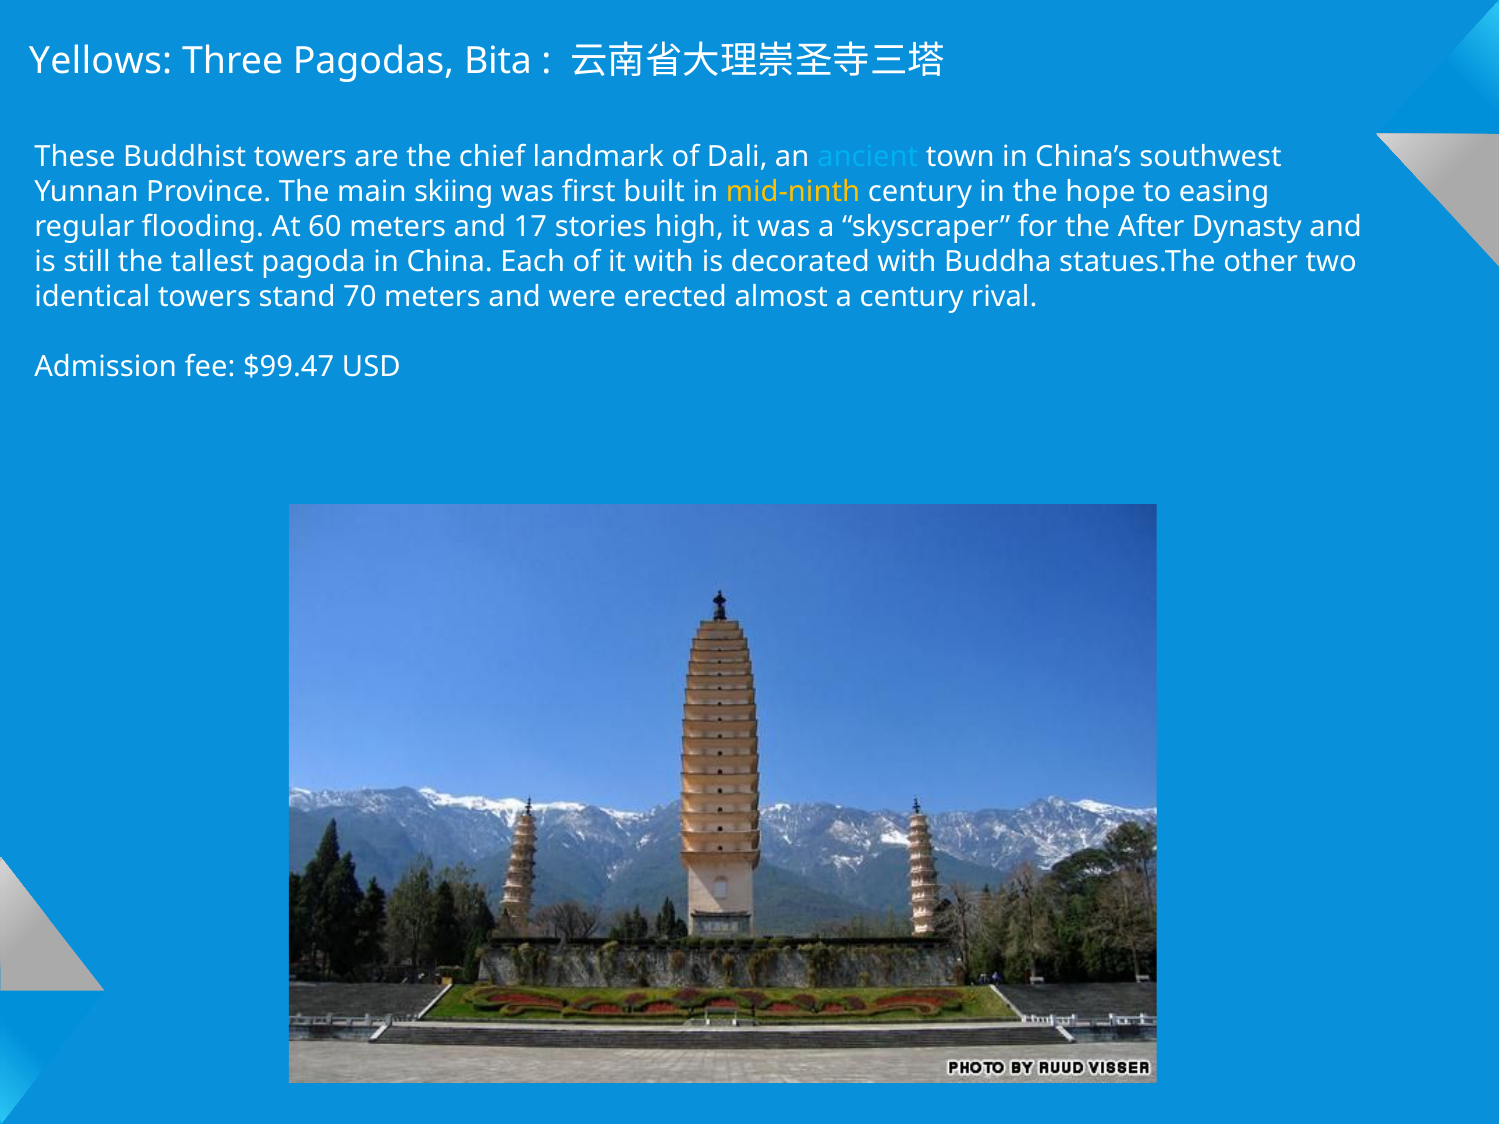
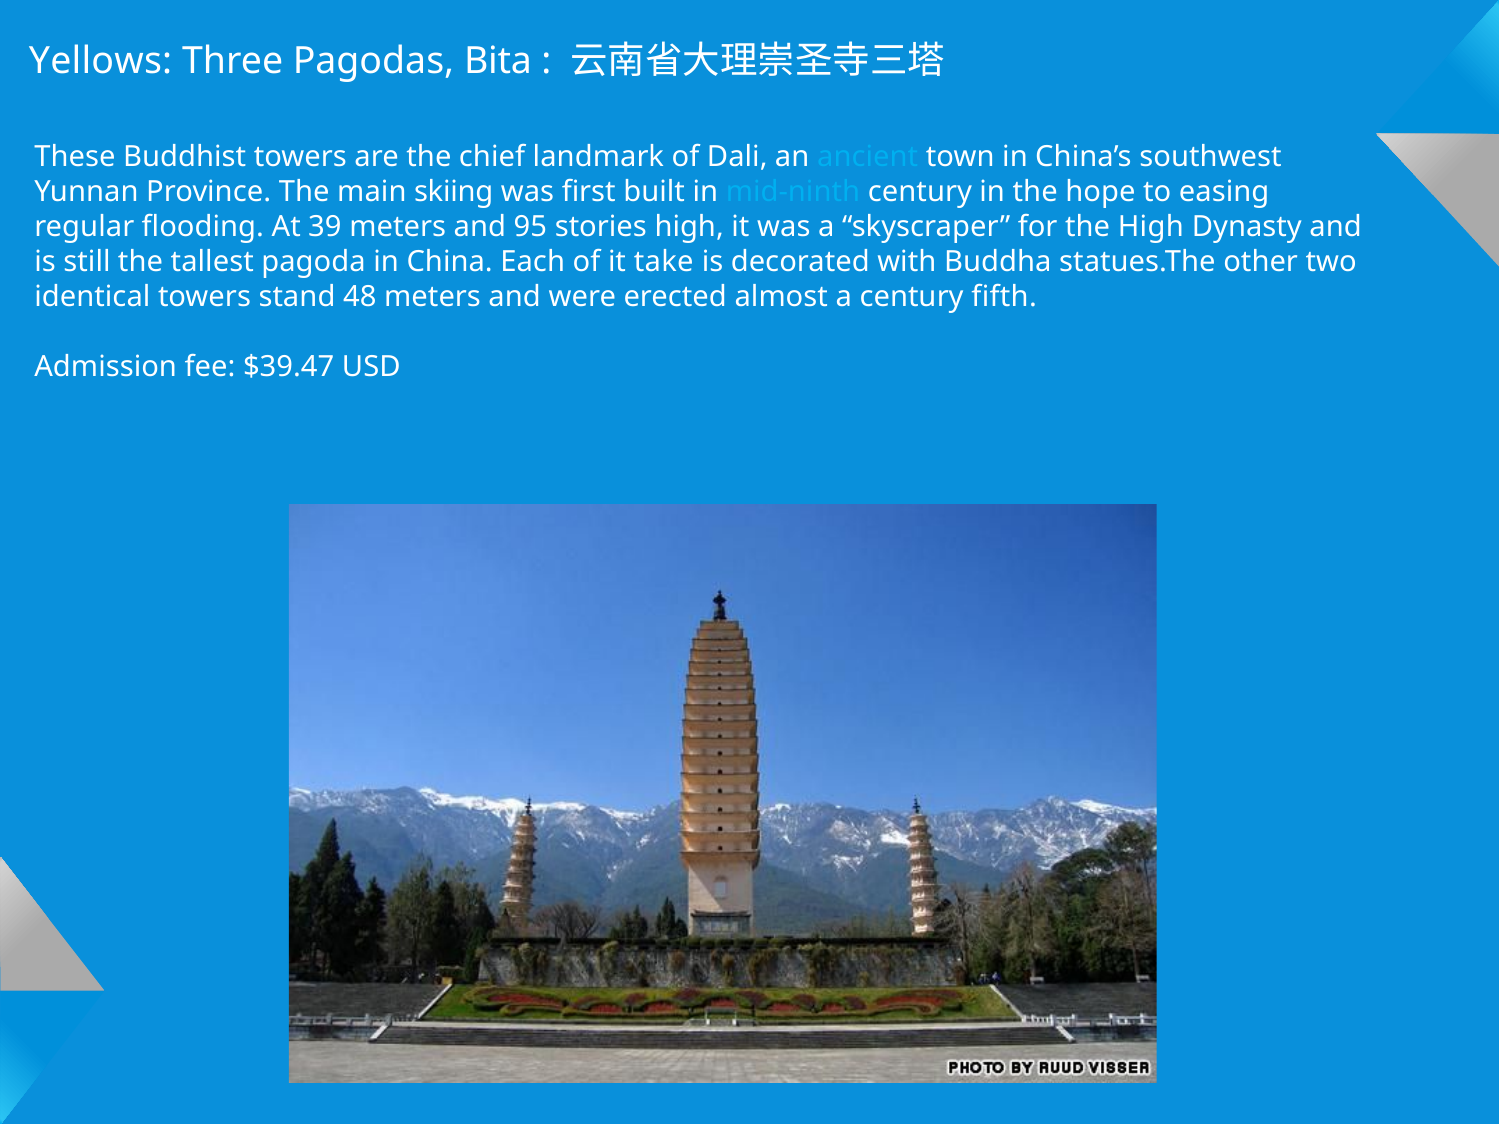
mid-ninth colour: yellow -> light blue (793, 192)
60: 60 -> 39 (325, 227)
17: 17 -> 95 (530, 227)
the After: After -> High (1151, 227)
it with: with -> take (664, 262)
70: 70 -> 48 (360, 297)
rival: rival -> fifth (1004, 297)
$99.47: $99.47 -> $39.47 (289, 367)
